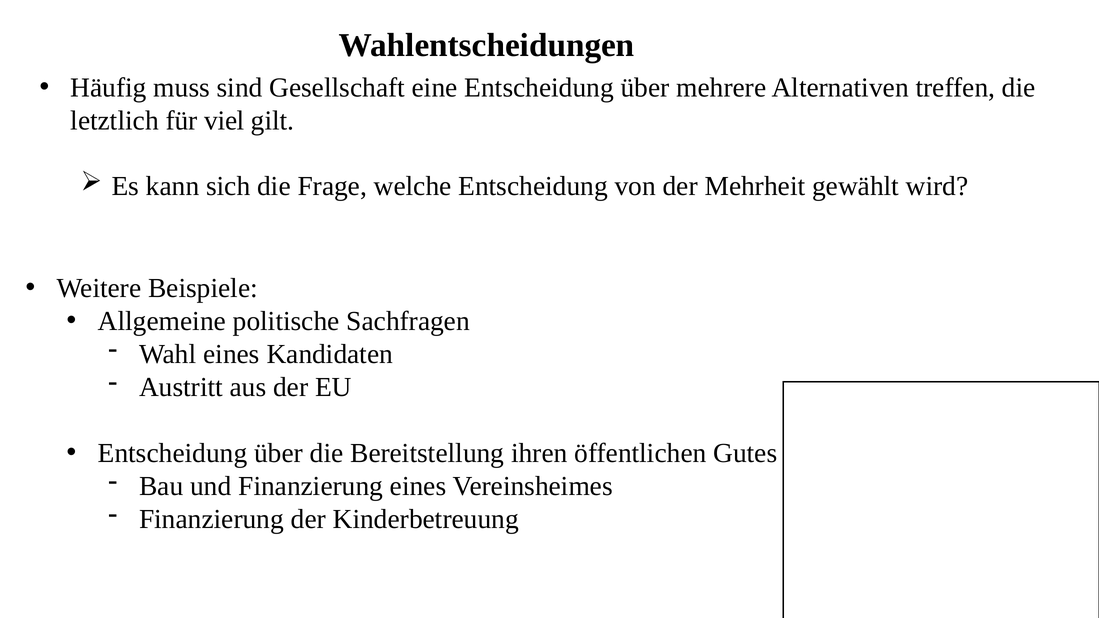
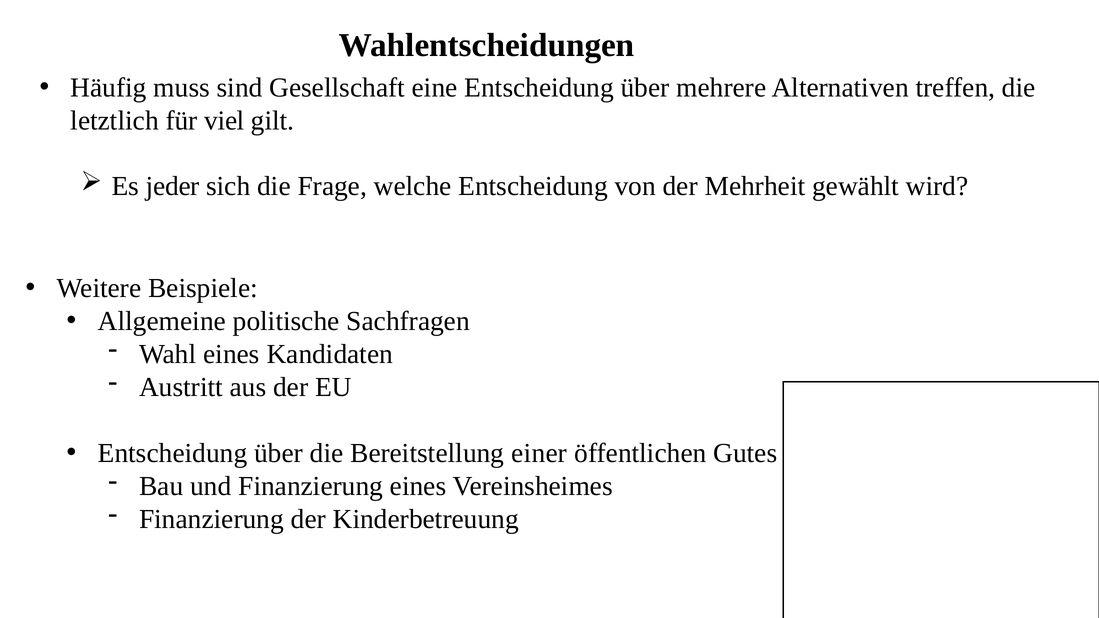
kann: kann -> jeder (173, 186)
ihren: ihren -> einer (539, 453)
